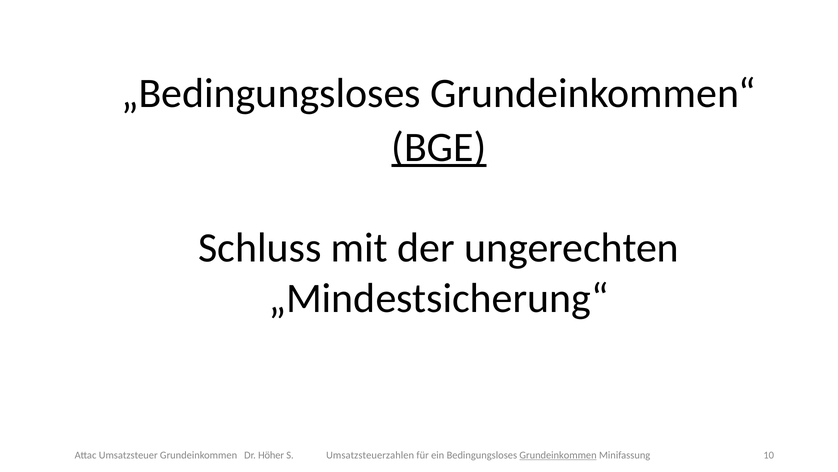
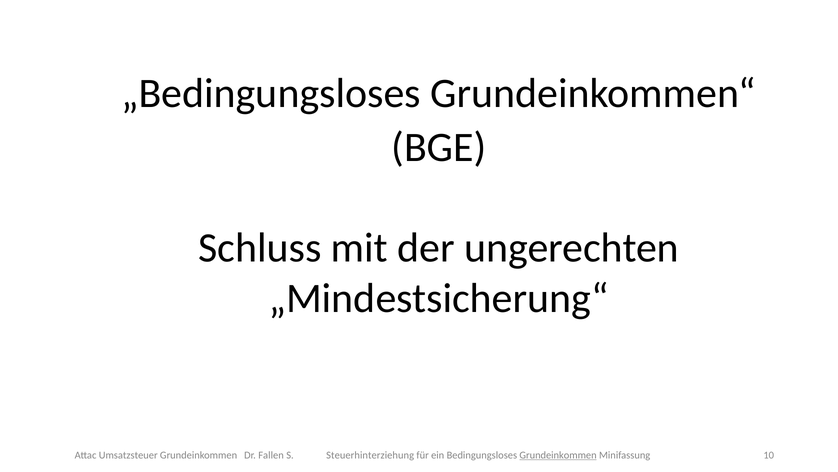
BGE underline: present -> none (439, 147)
Höher: Höher -> Fallen (271, 455)
Umsatzsteuerzahlen: Umsatzsteuerzahlen -> Steuerhinterziehung (370, 455)
